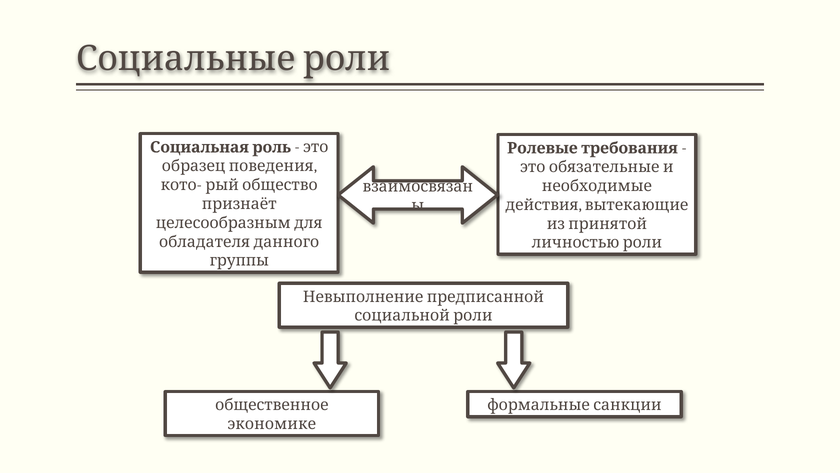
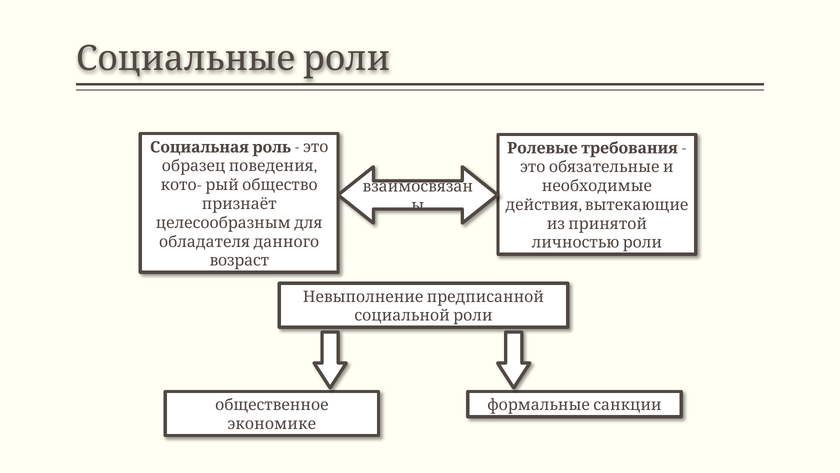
группы: группы -> возраст (239, 260)
